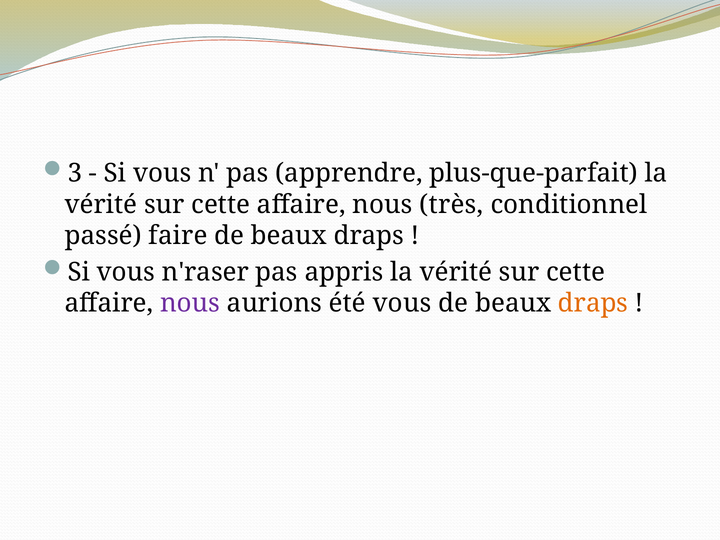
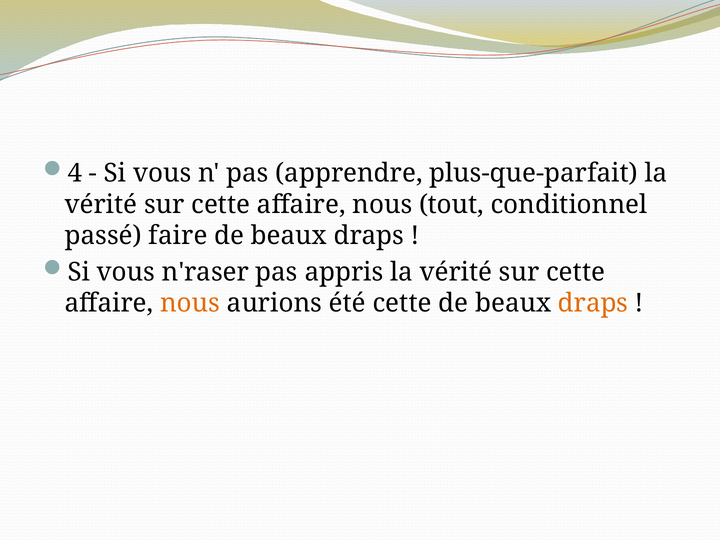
3: 3 -> 4 (75, 173)
très: très -> tout (451, 205)
nous colour: purple -> orange (190, 303)
été vous: vous -> cette (402, 303)
